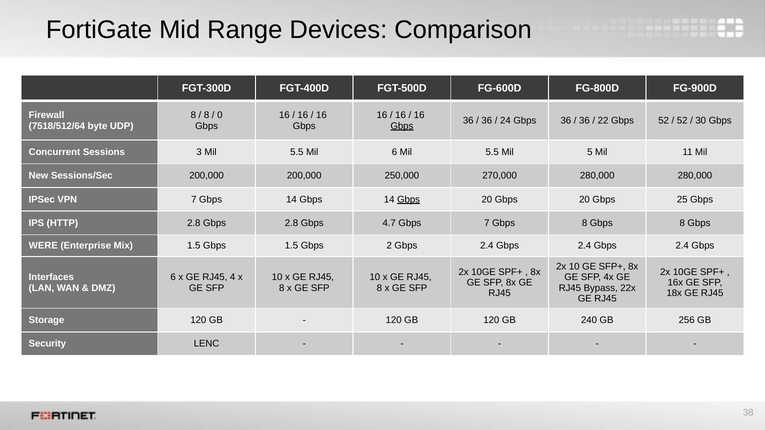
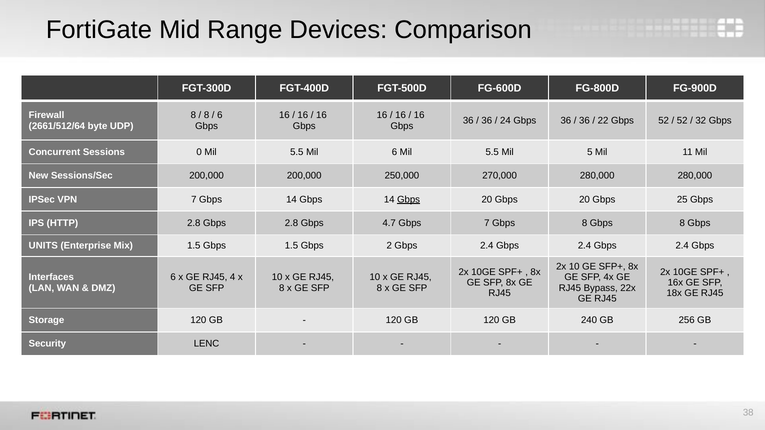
0: 0 -> 6 (220, 115)
30: 30 -> 32 (701, 121)
7518/512/64: 7518/512/64 -> 2661/512/64 (57, 126)
Gbps underline: present -> none (402, 126)
3: 3 -> 0 (199, 152)
WERE: WERE -> UNITS (43, 246)
